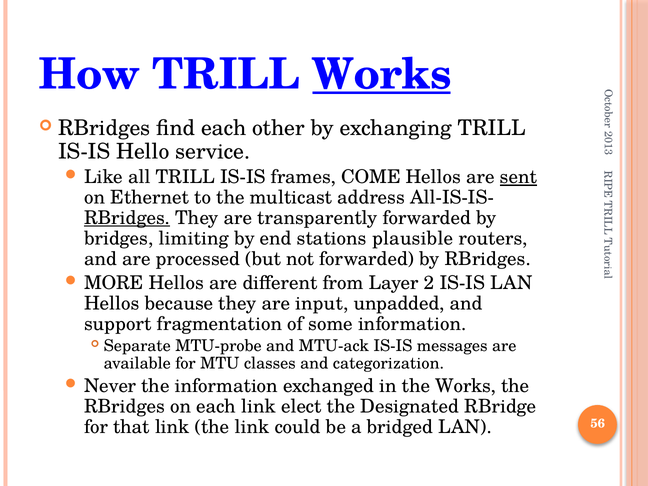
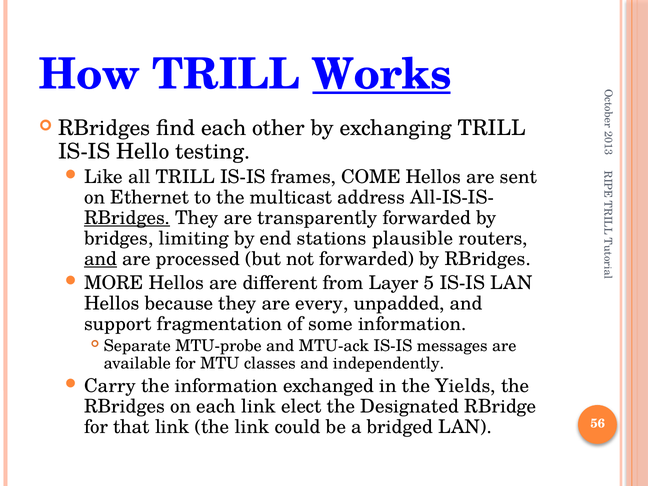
service: service -> testing (213, 152)
sent underline: present -> none (518, 177)
and underline: none -> present (101, 259)
Layer 2: 2 -> 5 (429, 283)
input: input -> every (322, 303)
categorization: categorization -> independently (389, 364)
Never: Never -> Carry (110, 386)
the Works: Works -> Yields (466, 386)
